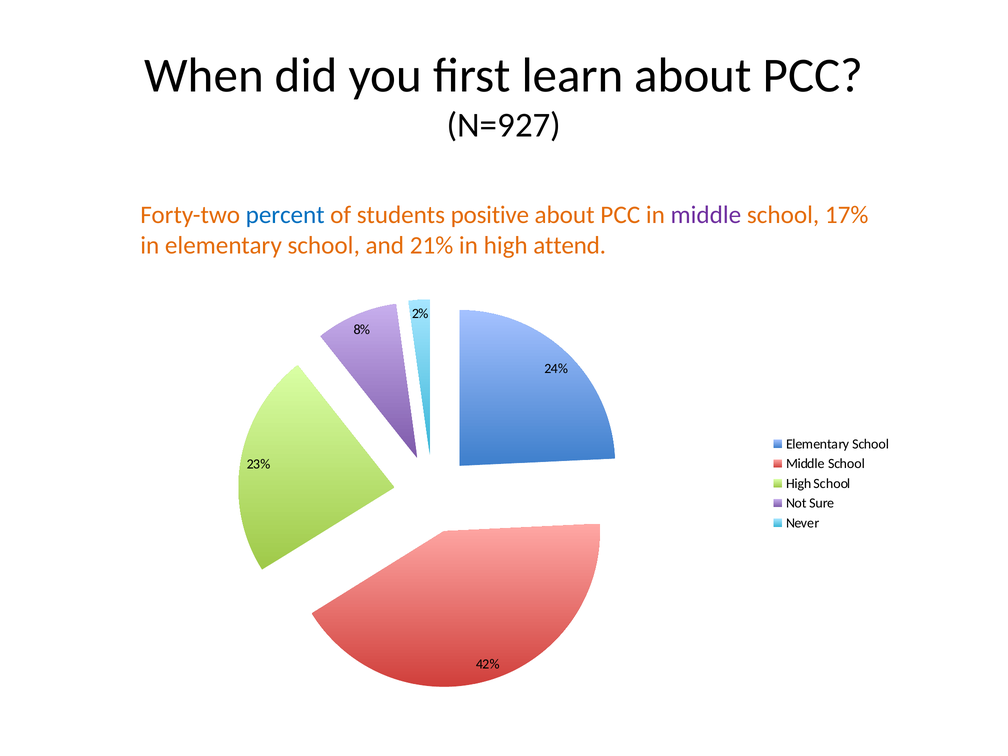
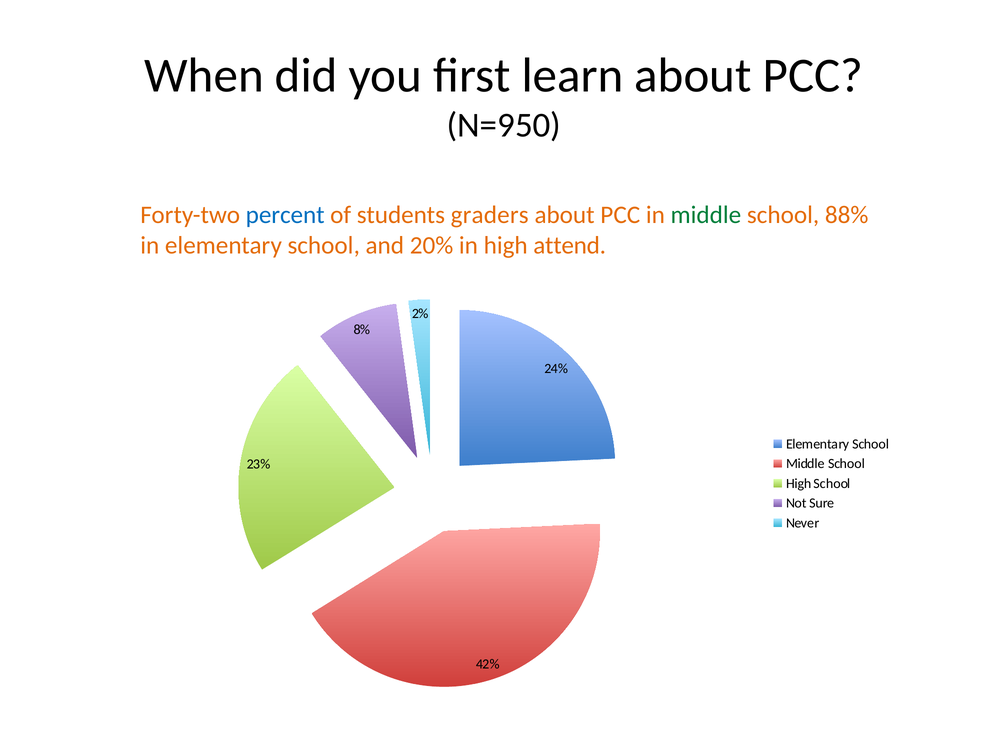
N=927: N=927 -> N=950 (504, 125)
positive: positive -> graders (490, 215)
middle colour: purple -> green (706, 215)
17%: 17% -> 88% (847, 215)
21%: 21% -> 20% (432, 245)
